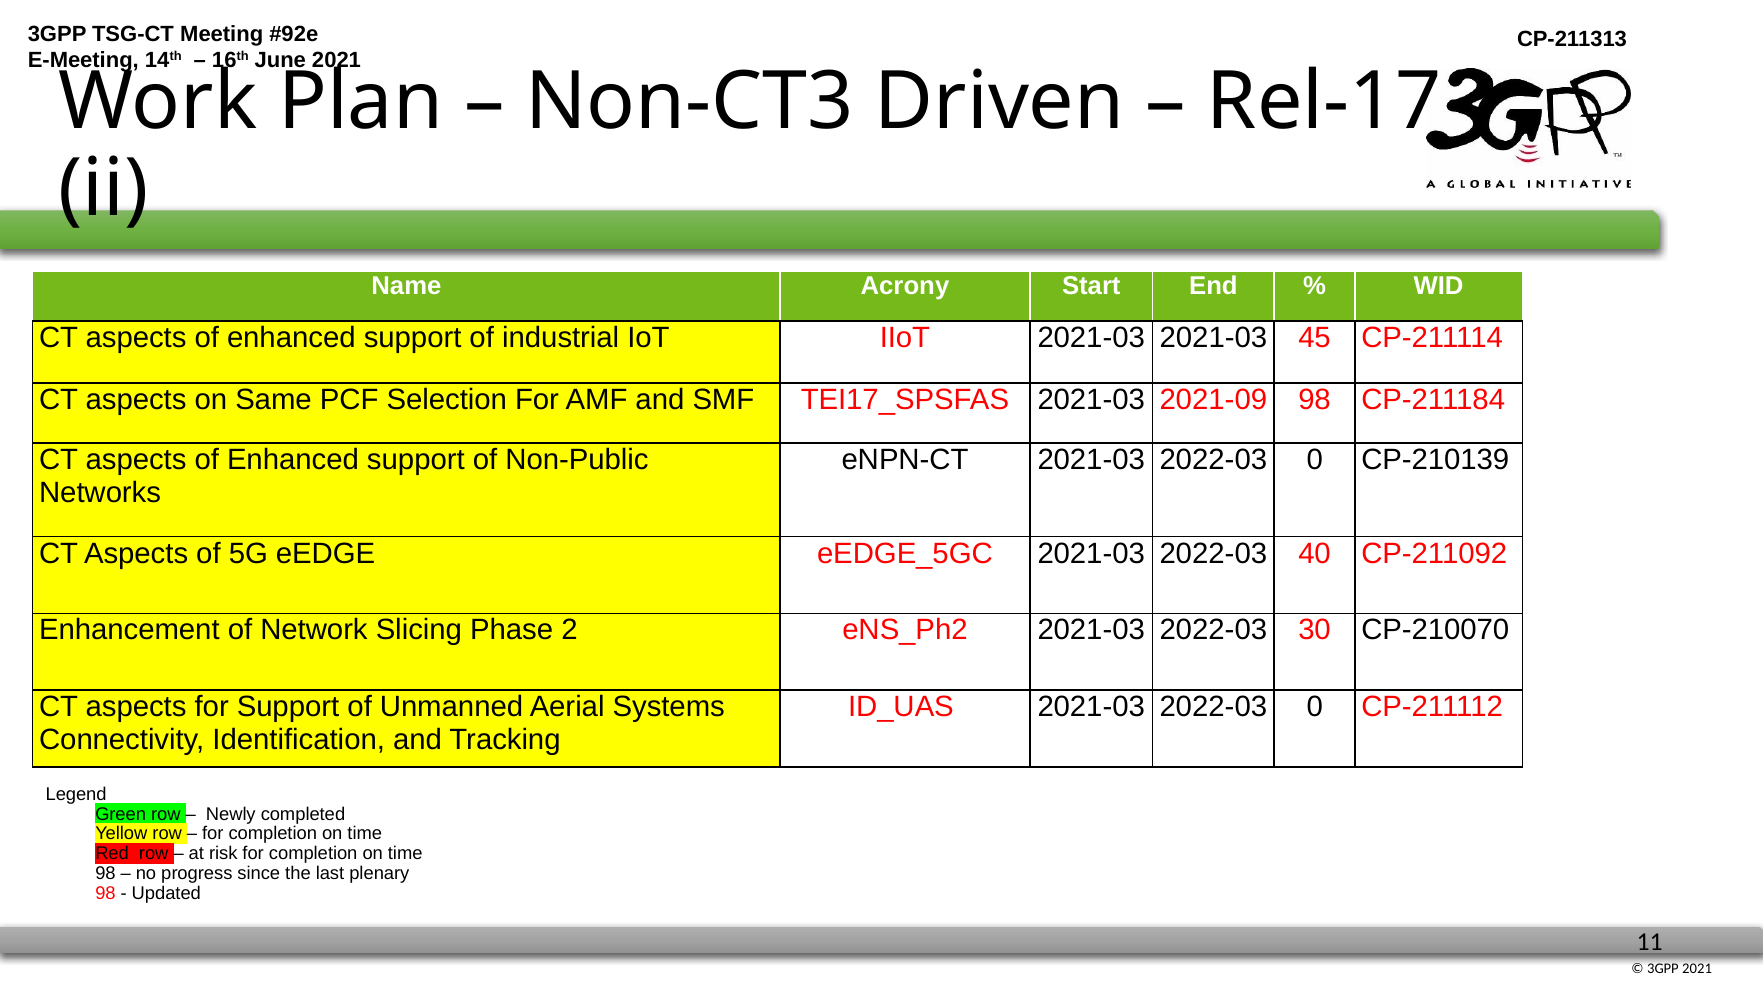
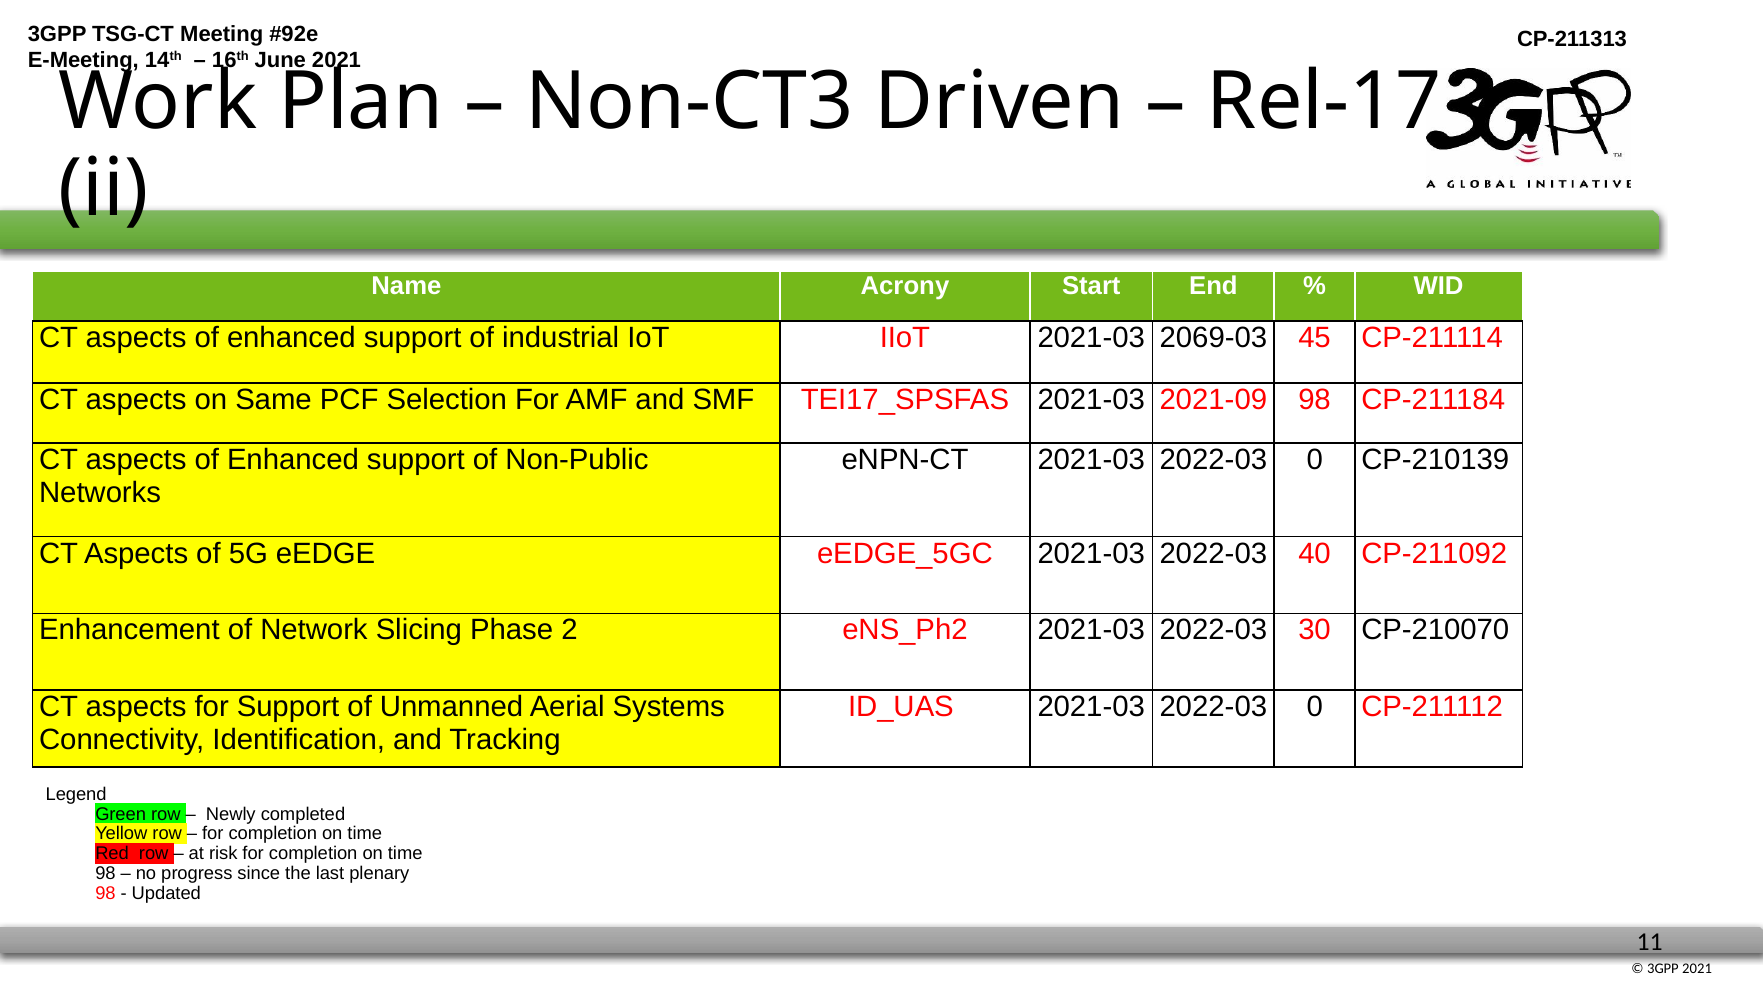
2021-03 2021-03: 2021-03 -> 2069-03 (1213, 338)
